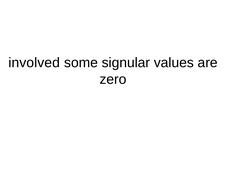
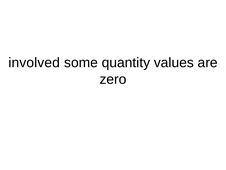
signular: signular -> quantity (126, 63)
